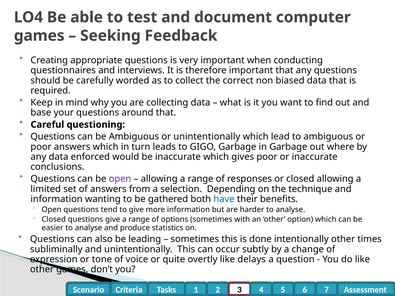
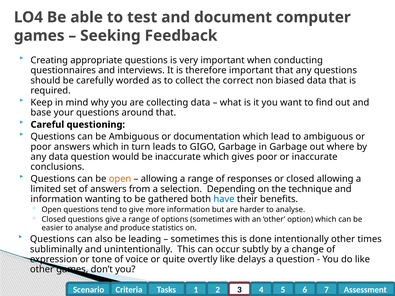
or unintentionally: unintentionally -> documentation (207, 137)
data enforced: enforced -> question (90, 157)
open colour: purple -> orange (120, 179)
